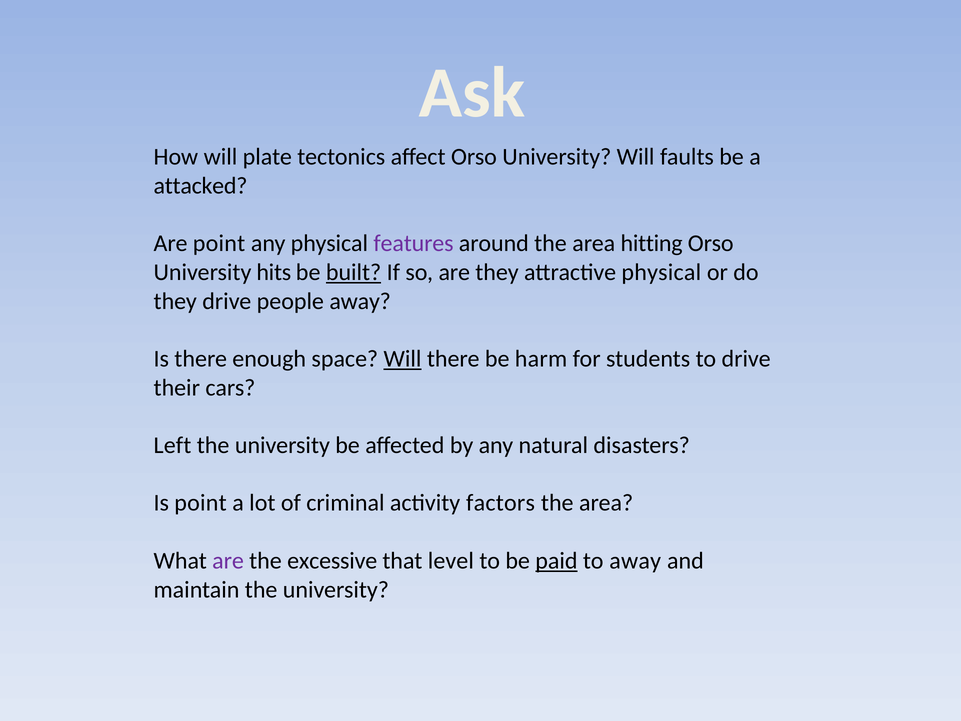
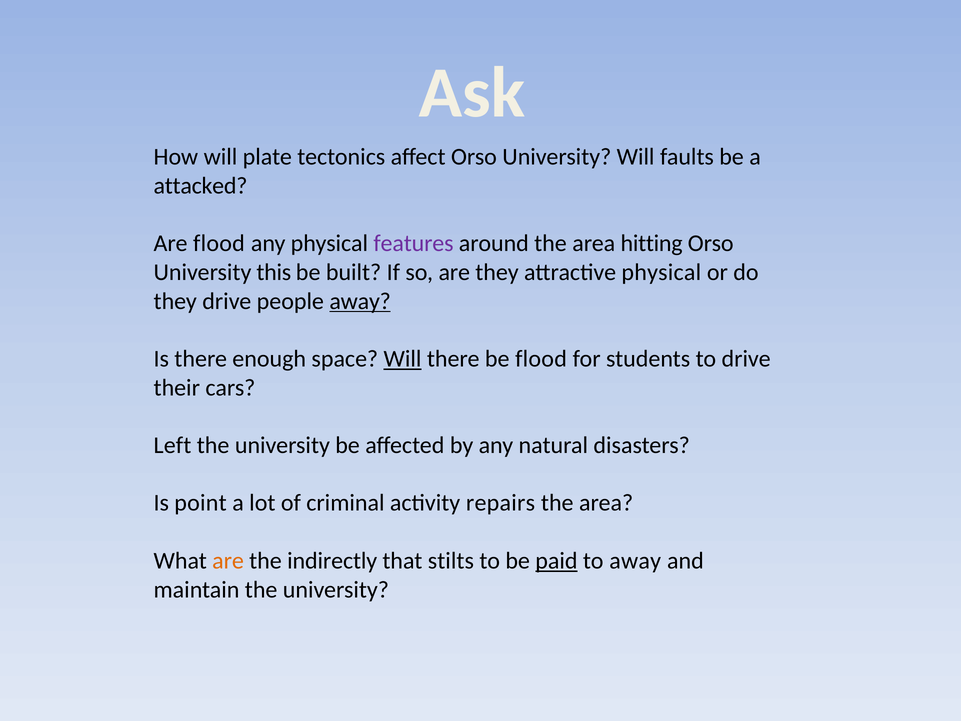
Are point: point -> flood (219, 243)
hits: hits -> this (274, 272)
built underline: present -> none (354, 272)
away underline: none -> present (360, 301)
be harm: harm -> flood (541, 359)
factors: factors -> repairs (501, 503)
are colour: purple -> orange (228, 561)
excessive: excessive -> indirectly (332, 561)
level: level -> stilts (451, 561)
